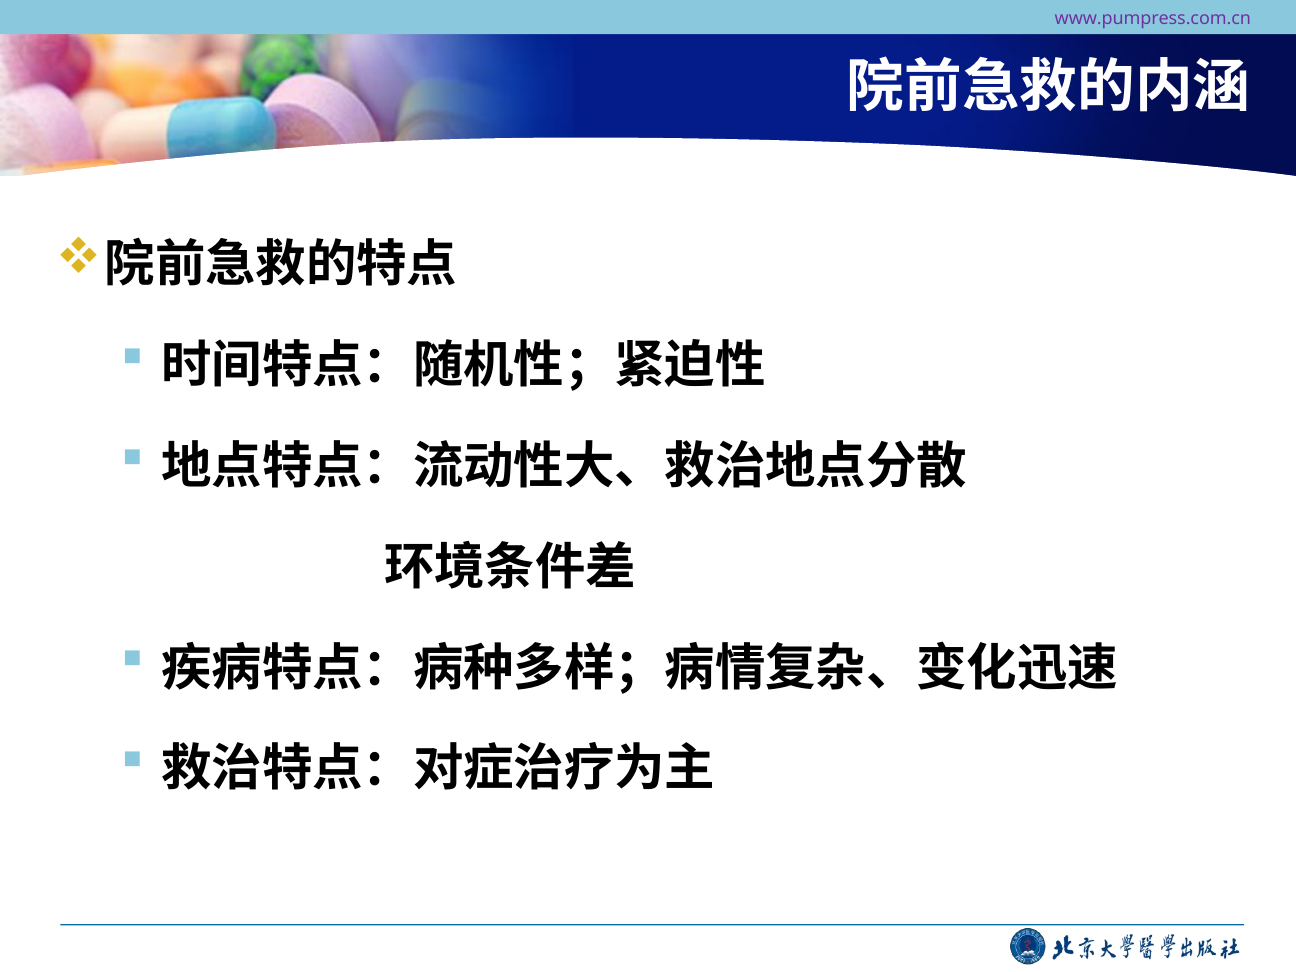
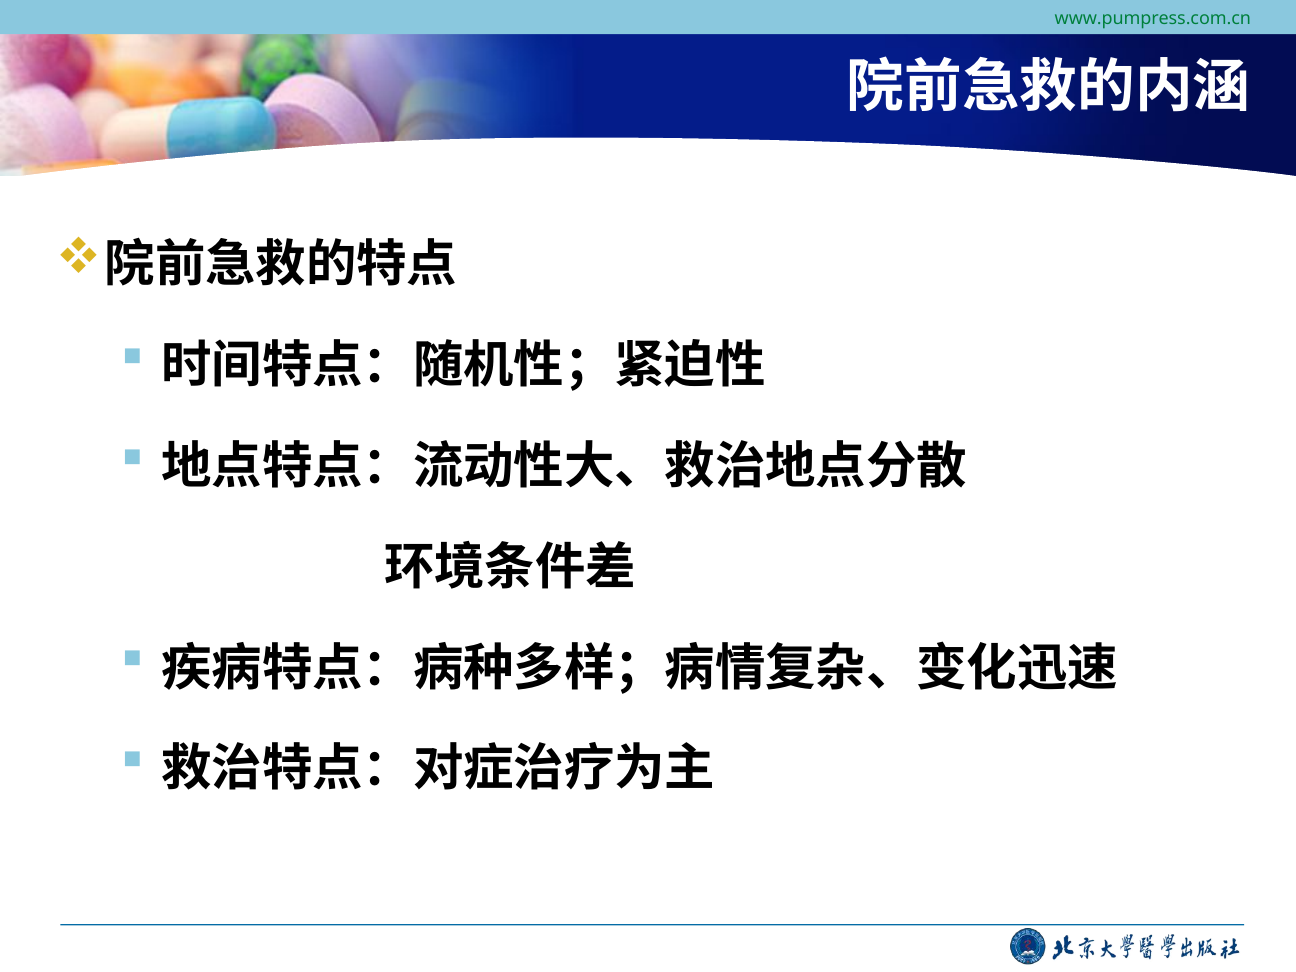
www.pumpress.com.cn colour: purple -> green (1153, 19)
